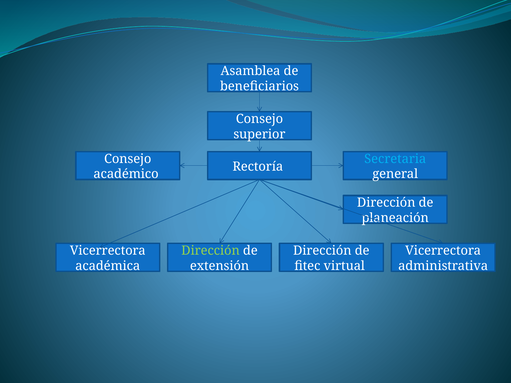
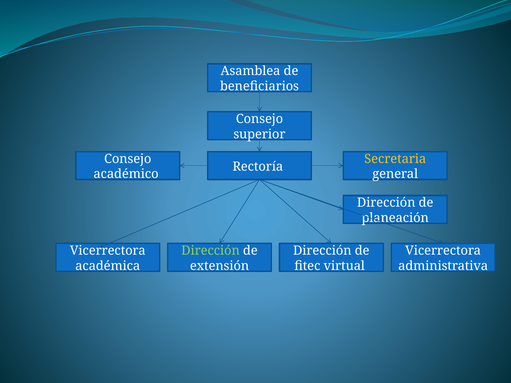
Secretaria colour: light blue -> yellow (395, 159)
